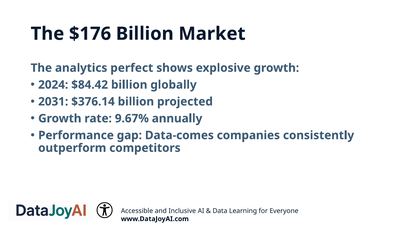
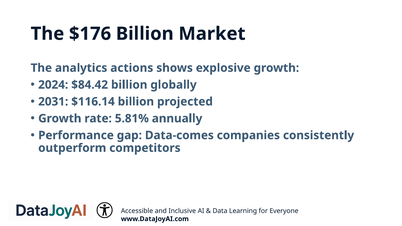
perfect: perfect -> actions (132, 68)
$376.14: $376.14 -> $116.14 (93, 102)
9.67%: 9.67% -> 5.81% (132, 119)
